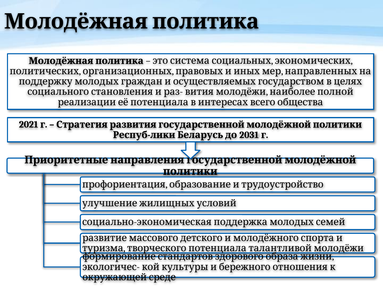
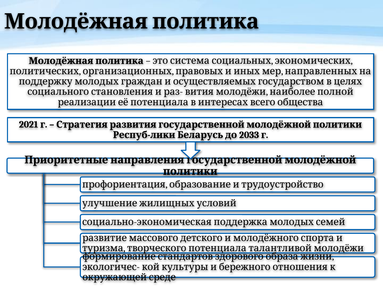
2031: 2031 -> 2033 (249, 135)
